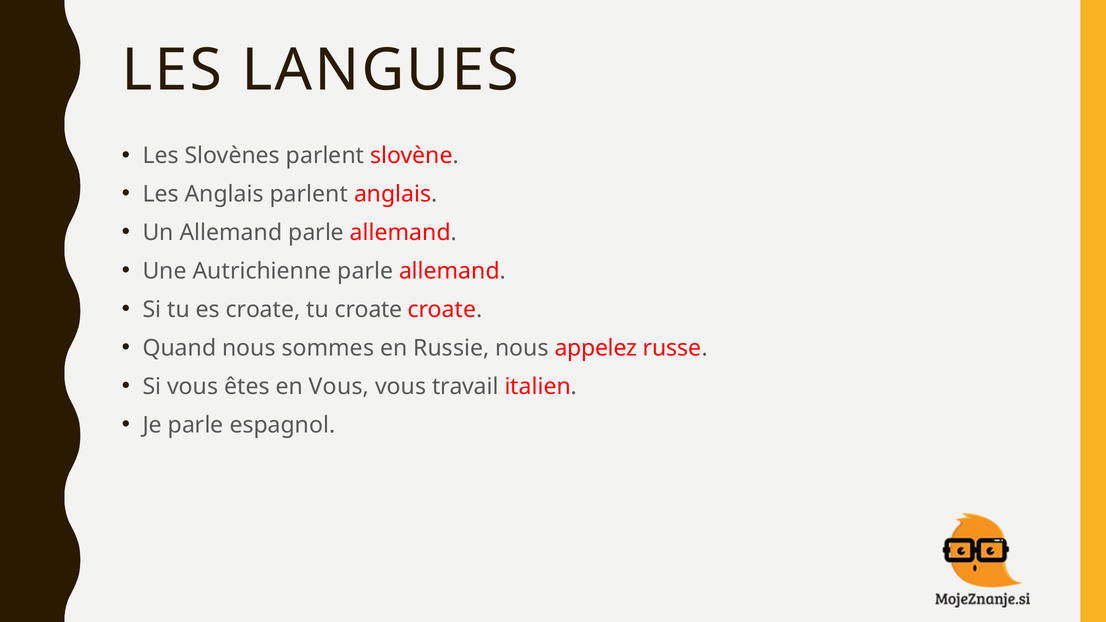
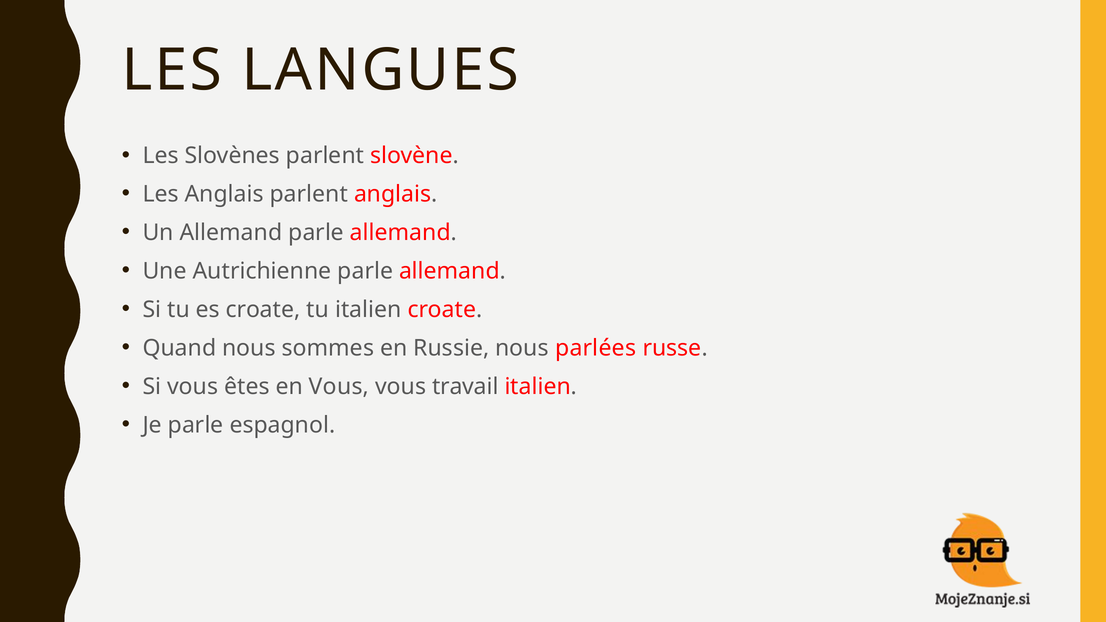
tu croate: croate -> italien (368, 310)
appelez: appelez -> parlées (596, 348)
